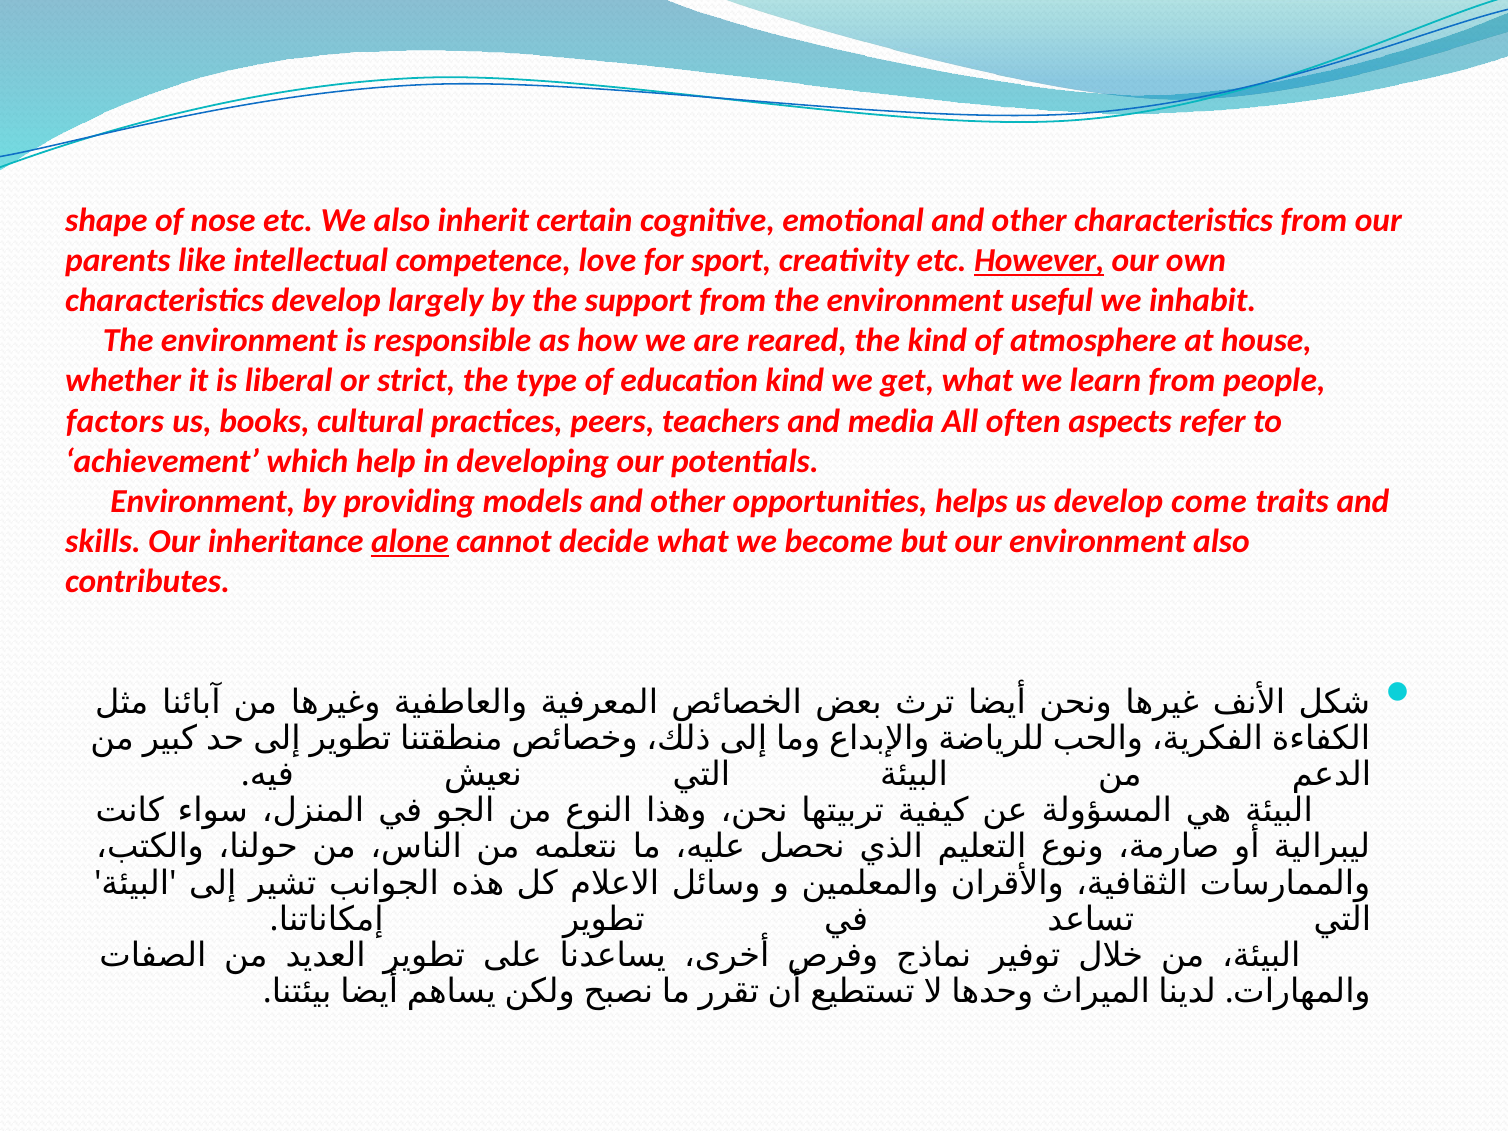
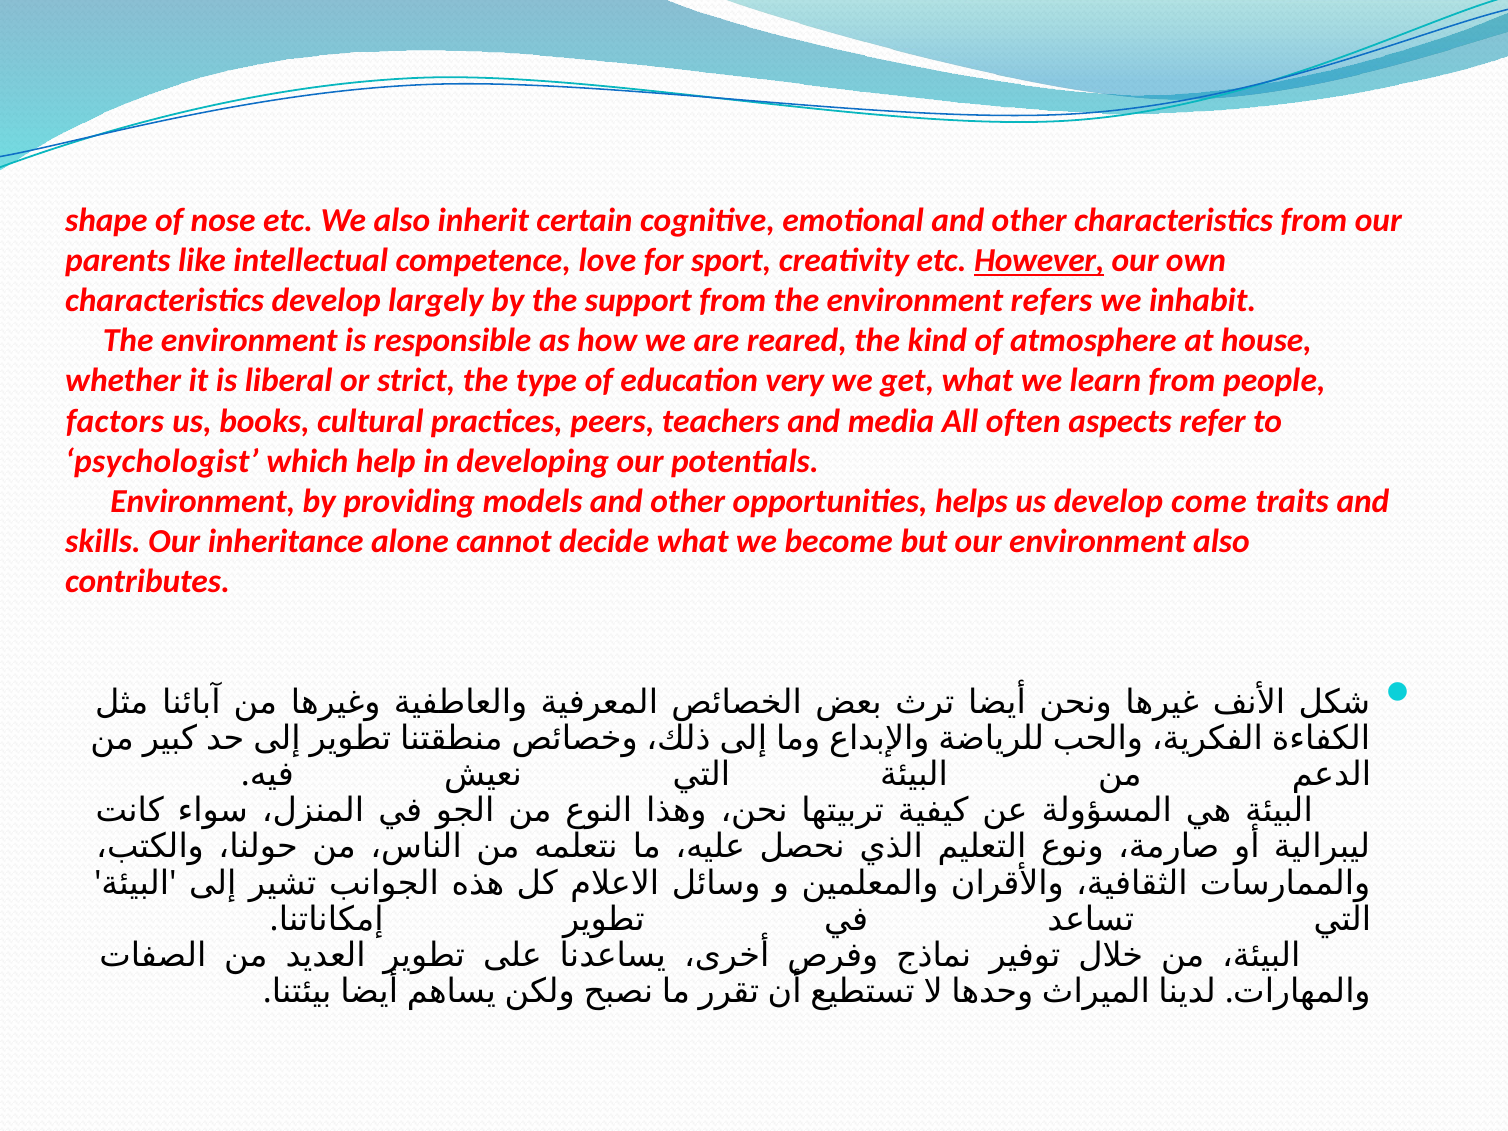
useful: useful -> refers (1051, 300)
education kind: kind -> very (795, 381)
achievement: achievement -> psychologist (162, 461)
alone underline: present -> none (410, 542)
